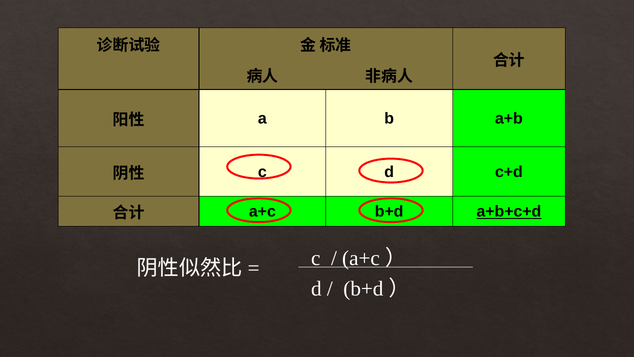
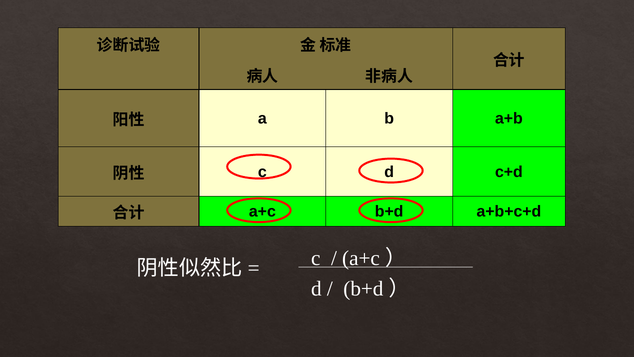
a+b+c+d underline: present -> none (509, 211)
